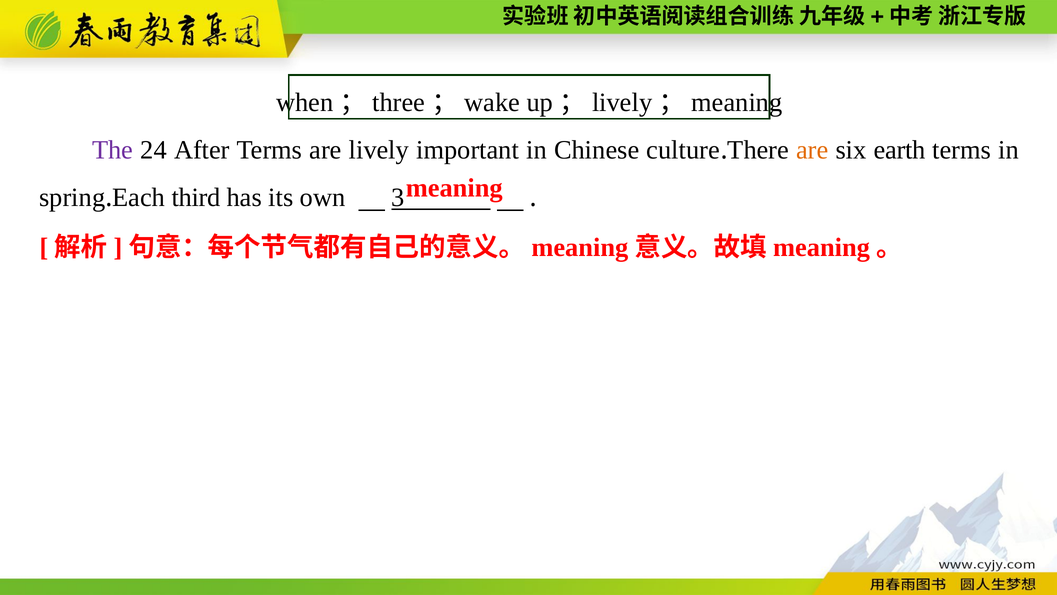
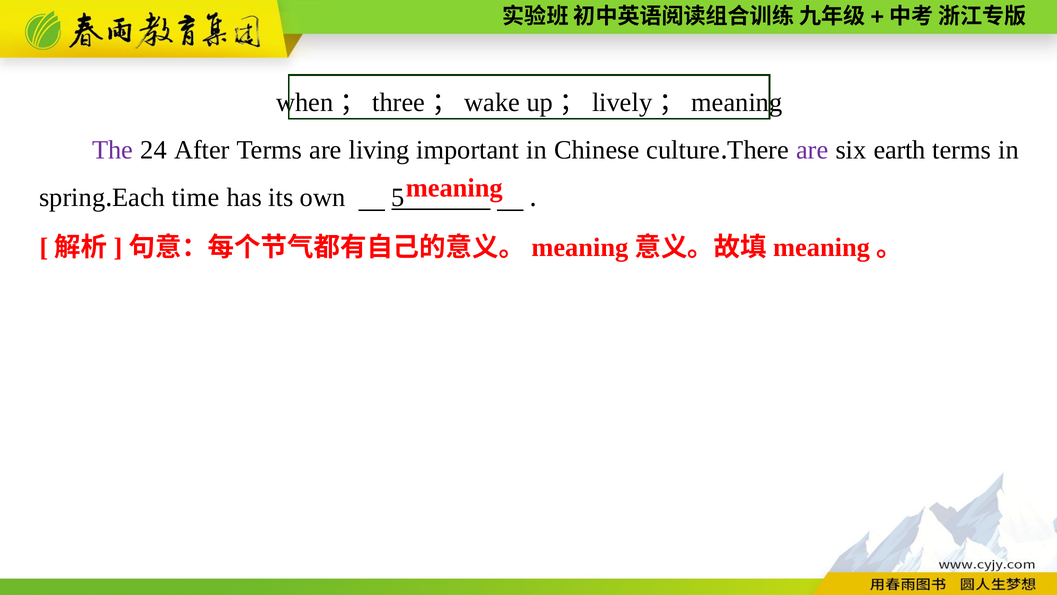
lively: lively -> living (379, 150)
are colour: orange -> purple (812, 150)
third: third -> time (196, 197)
3: 3 -> 5 (398, 197)
